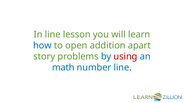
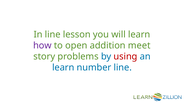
how colour: blue -> purple (42, 46)
apart: apart -> meet (139, 46)
math: math -> learn (63, 68)
